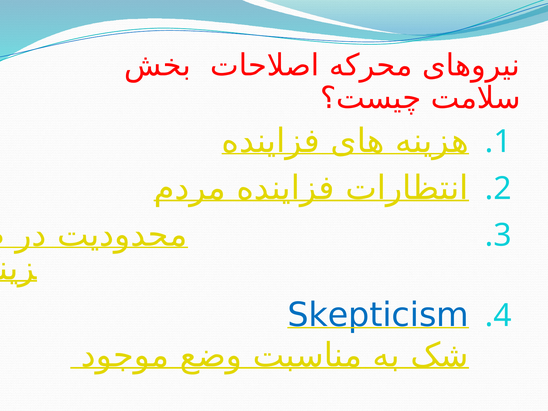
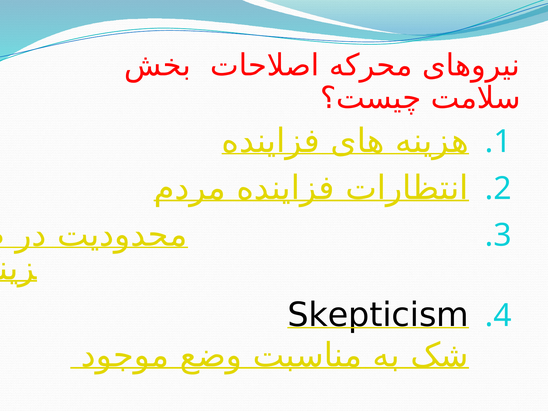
Skepticism colour: blue -> black (378, 315)
